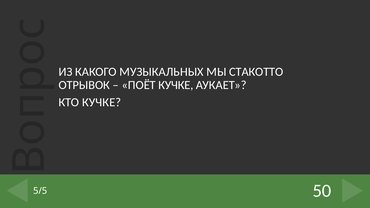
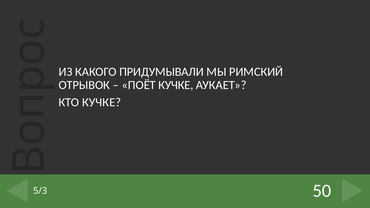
МУЗЫКАЛЬНЫХ: МУЗЫКАЛЬНЫХ -> ПРИДУМЫВАЛИ (162, 72)
СТАКОТТО: СТАКОТТО -> РИМСКИЙ (256, 72)
5/5: 5/5 -> 5/3 (40, 191)
